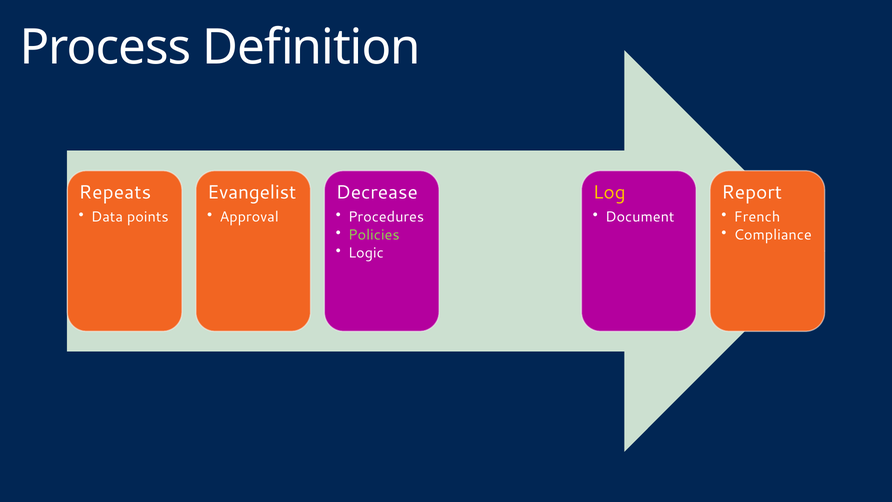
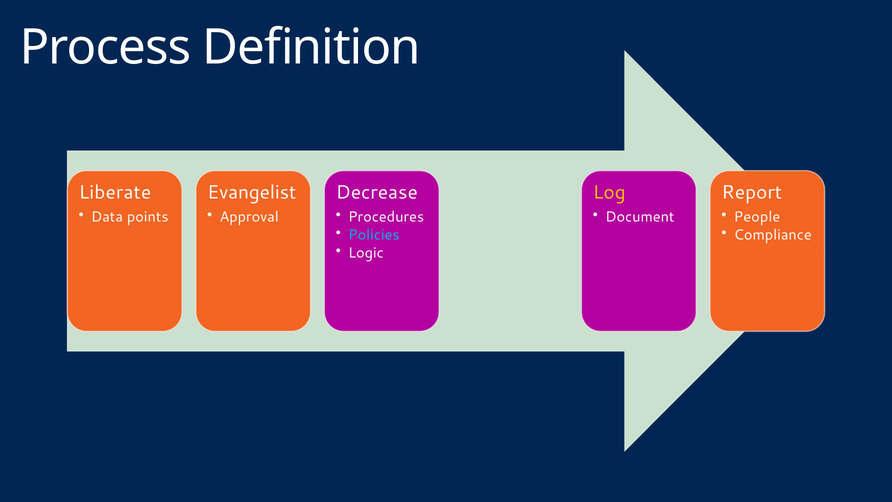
Repeats: Repeats -> Liberate (115, 192)
French: French -> People (757, 217)
Policies colour: light green -> light blue (374, 235)
